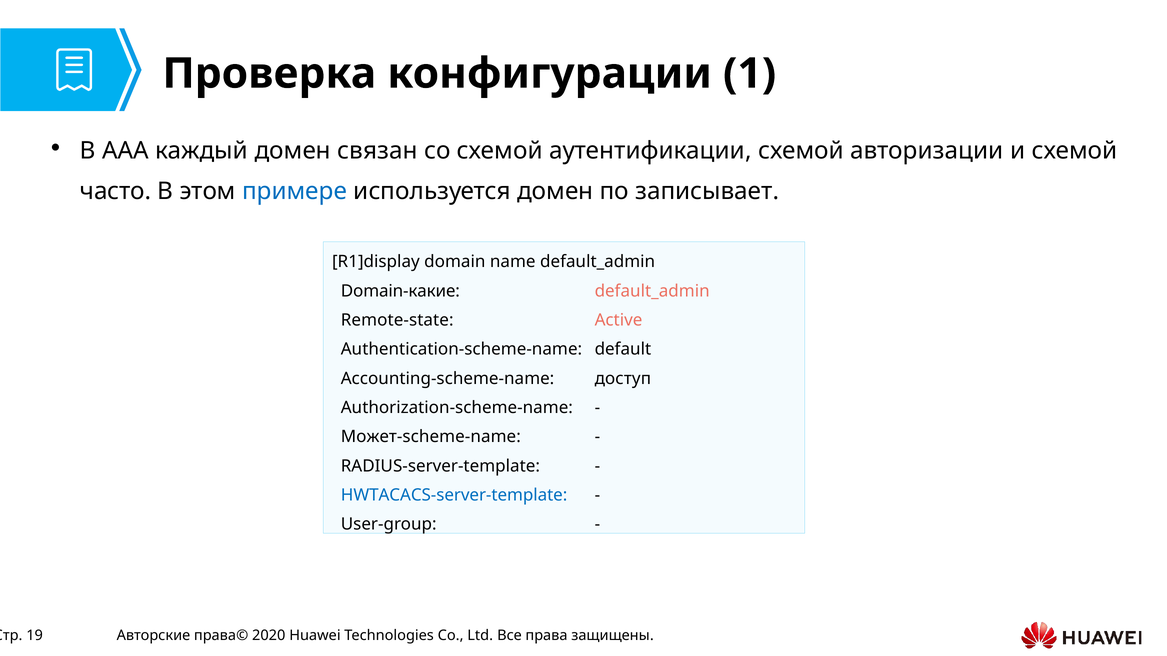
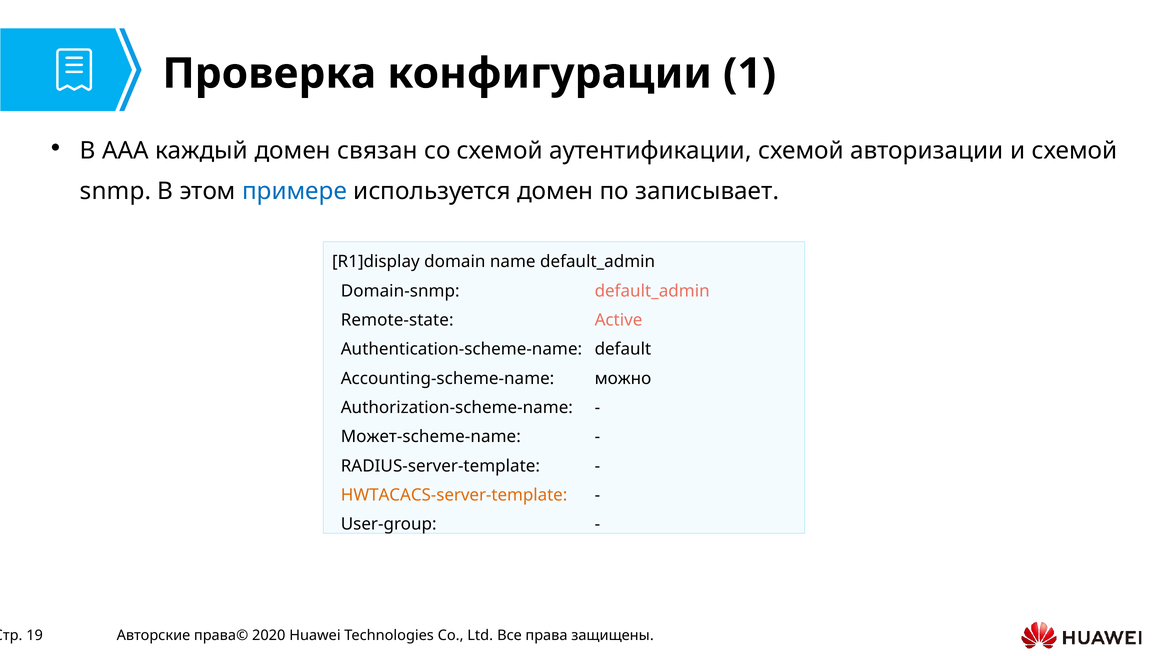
часто: часто -> snmp (115, 192)
Domain-какие: Domain-какие -> Domain-snmp (400, 291)
доступ: доступ -> можно (623, 379)
HWTACACS-server-template colour: blue -> orange (454, 495)
